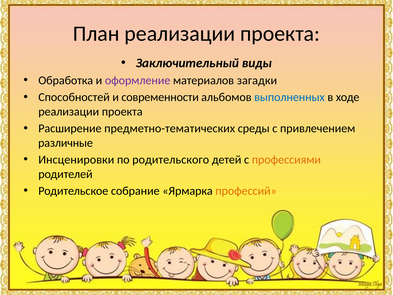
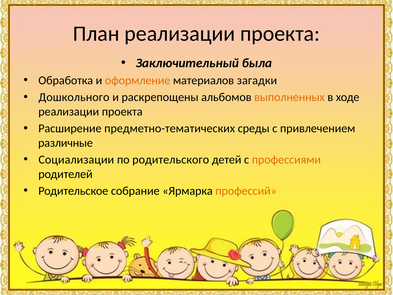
виды: виды -> была (257, 63)
оформление colour: purple -> orange (138, 80)
Способностей: Способностей -> Дошкольного (74, 97)
современности: современности -> раскрепощены (160, 97)
выполненных colour: blue -> orange (289, 97)
Инсценировки: Инсценировки -> Социализации (76, 160)
